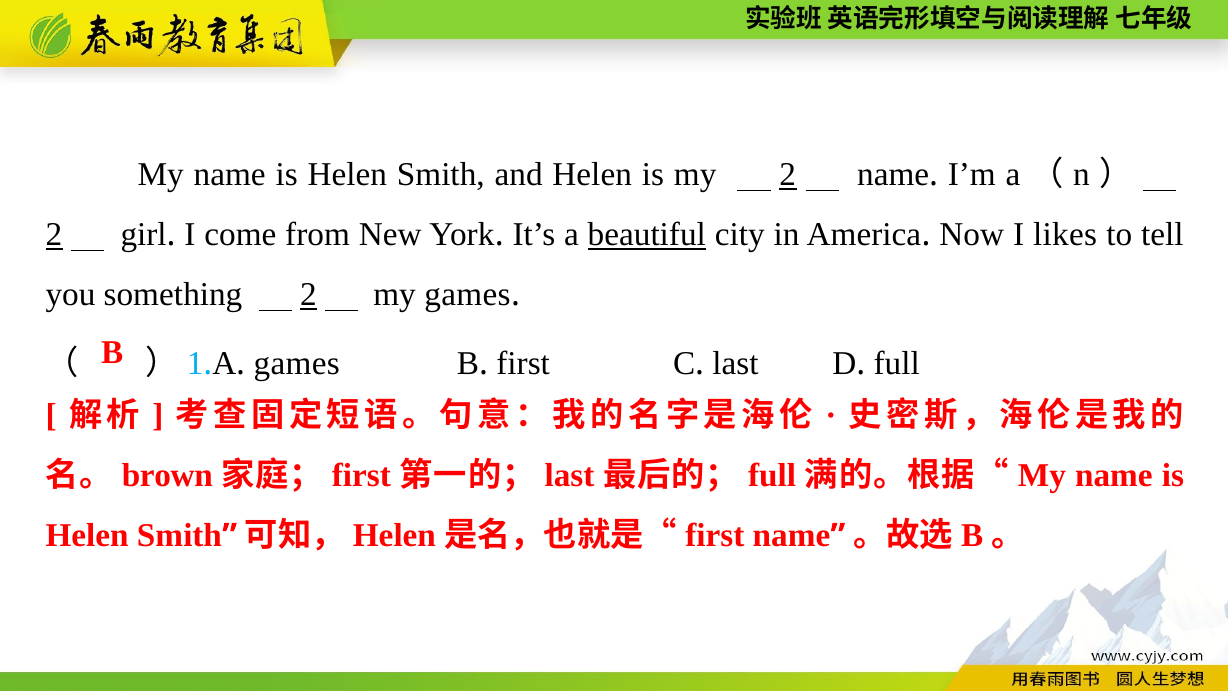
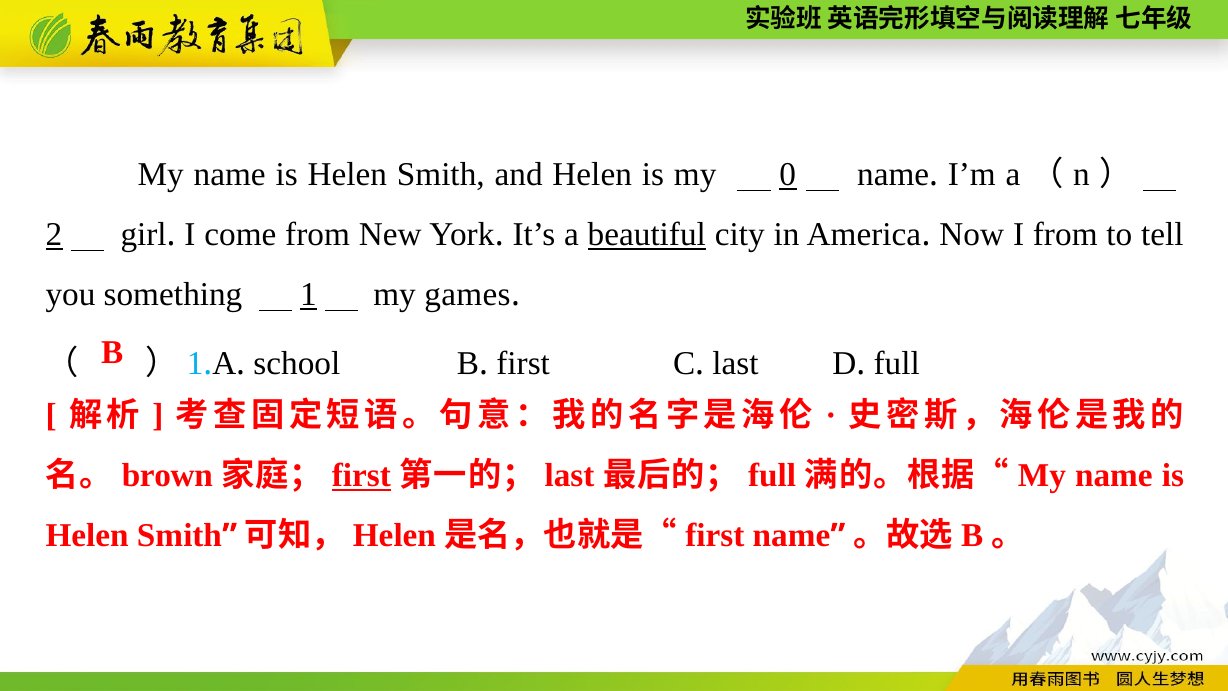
my 2: 2 -> 0 (788, 175)
I likes: likes -> from (1065, 234)
something 2: 2 -> 1 (309, 294)
games: games -> school (297, 363)
first underline: none -> present (361, 476)
